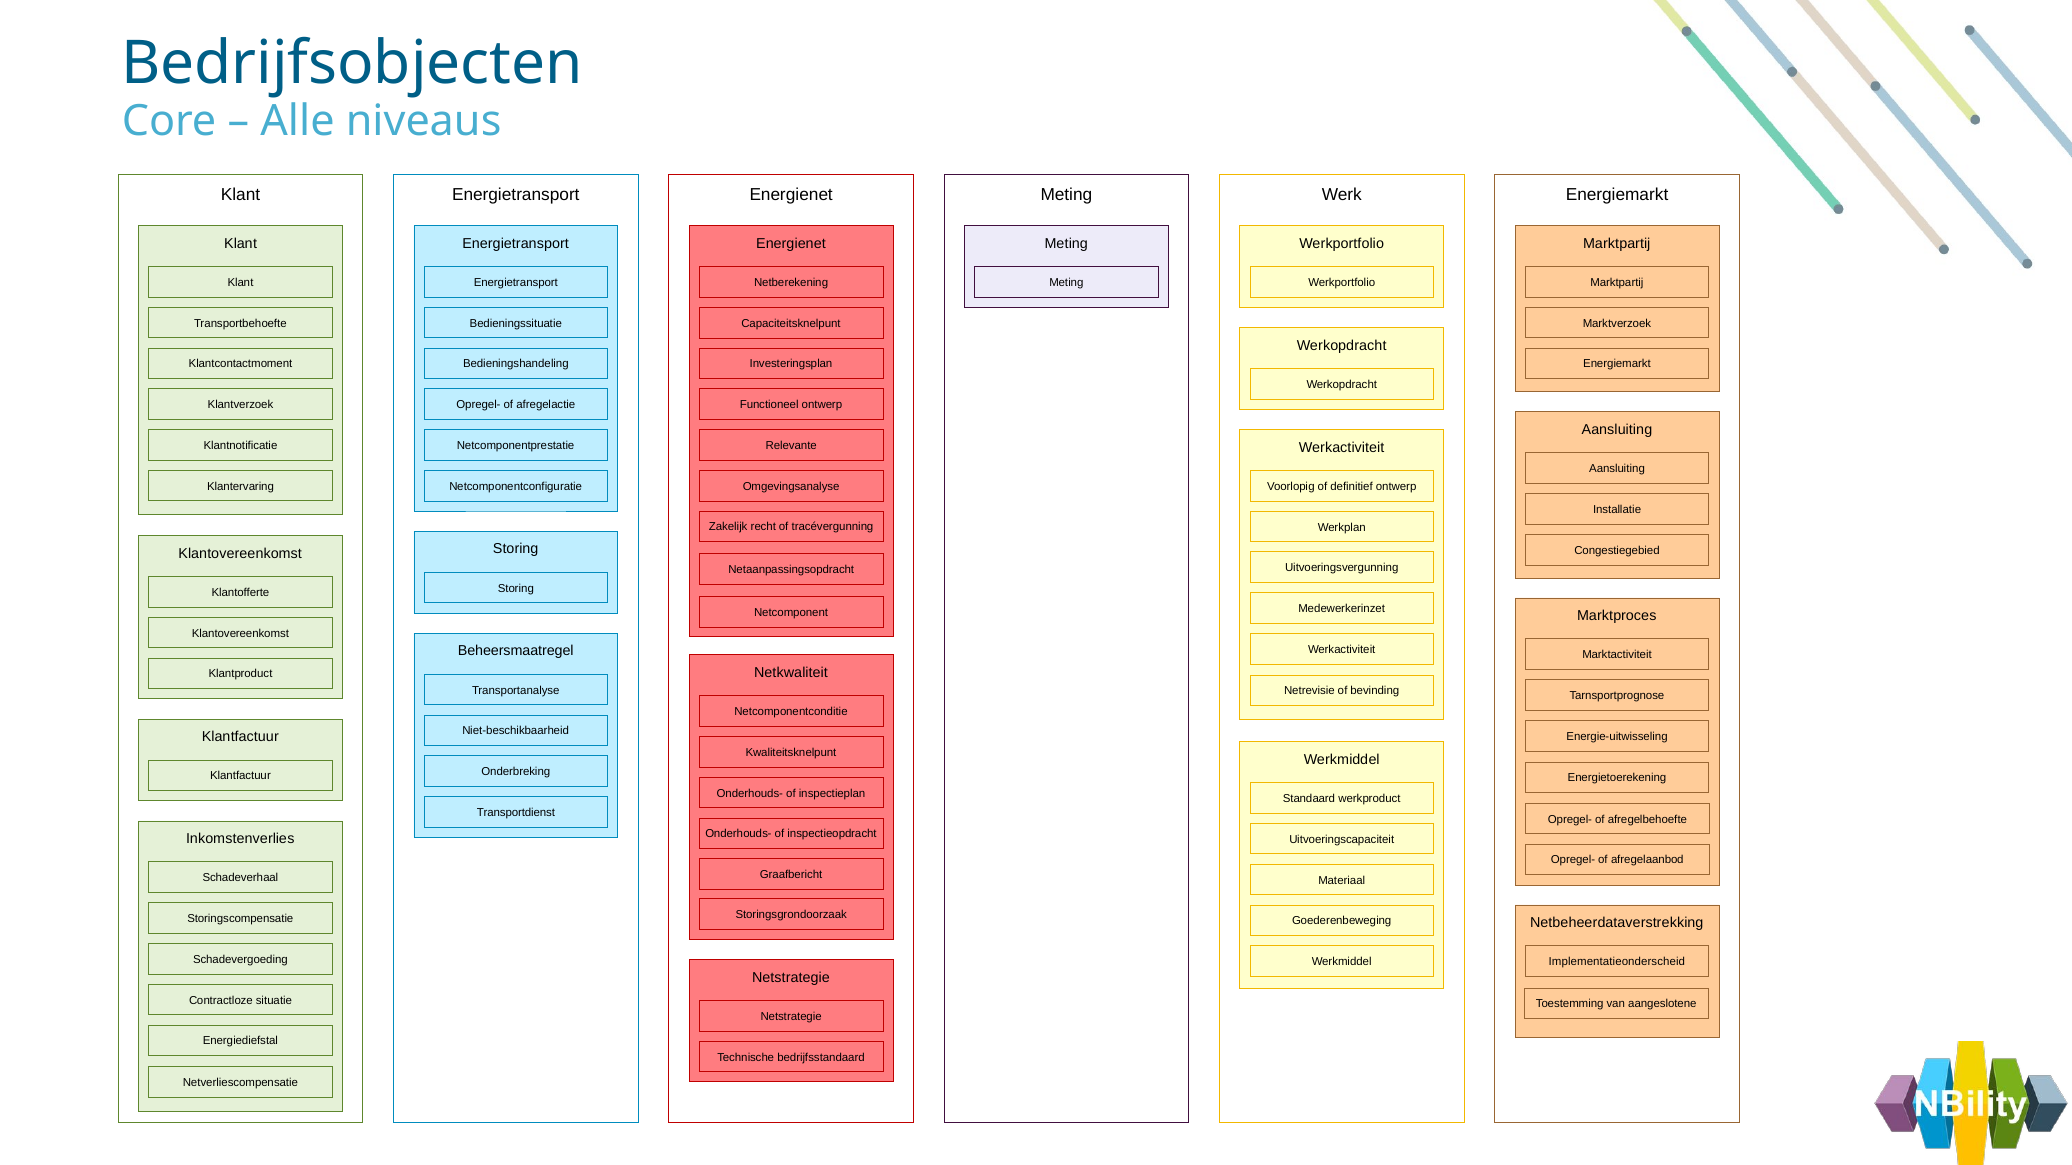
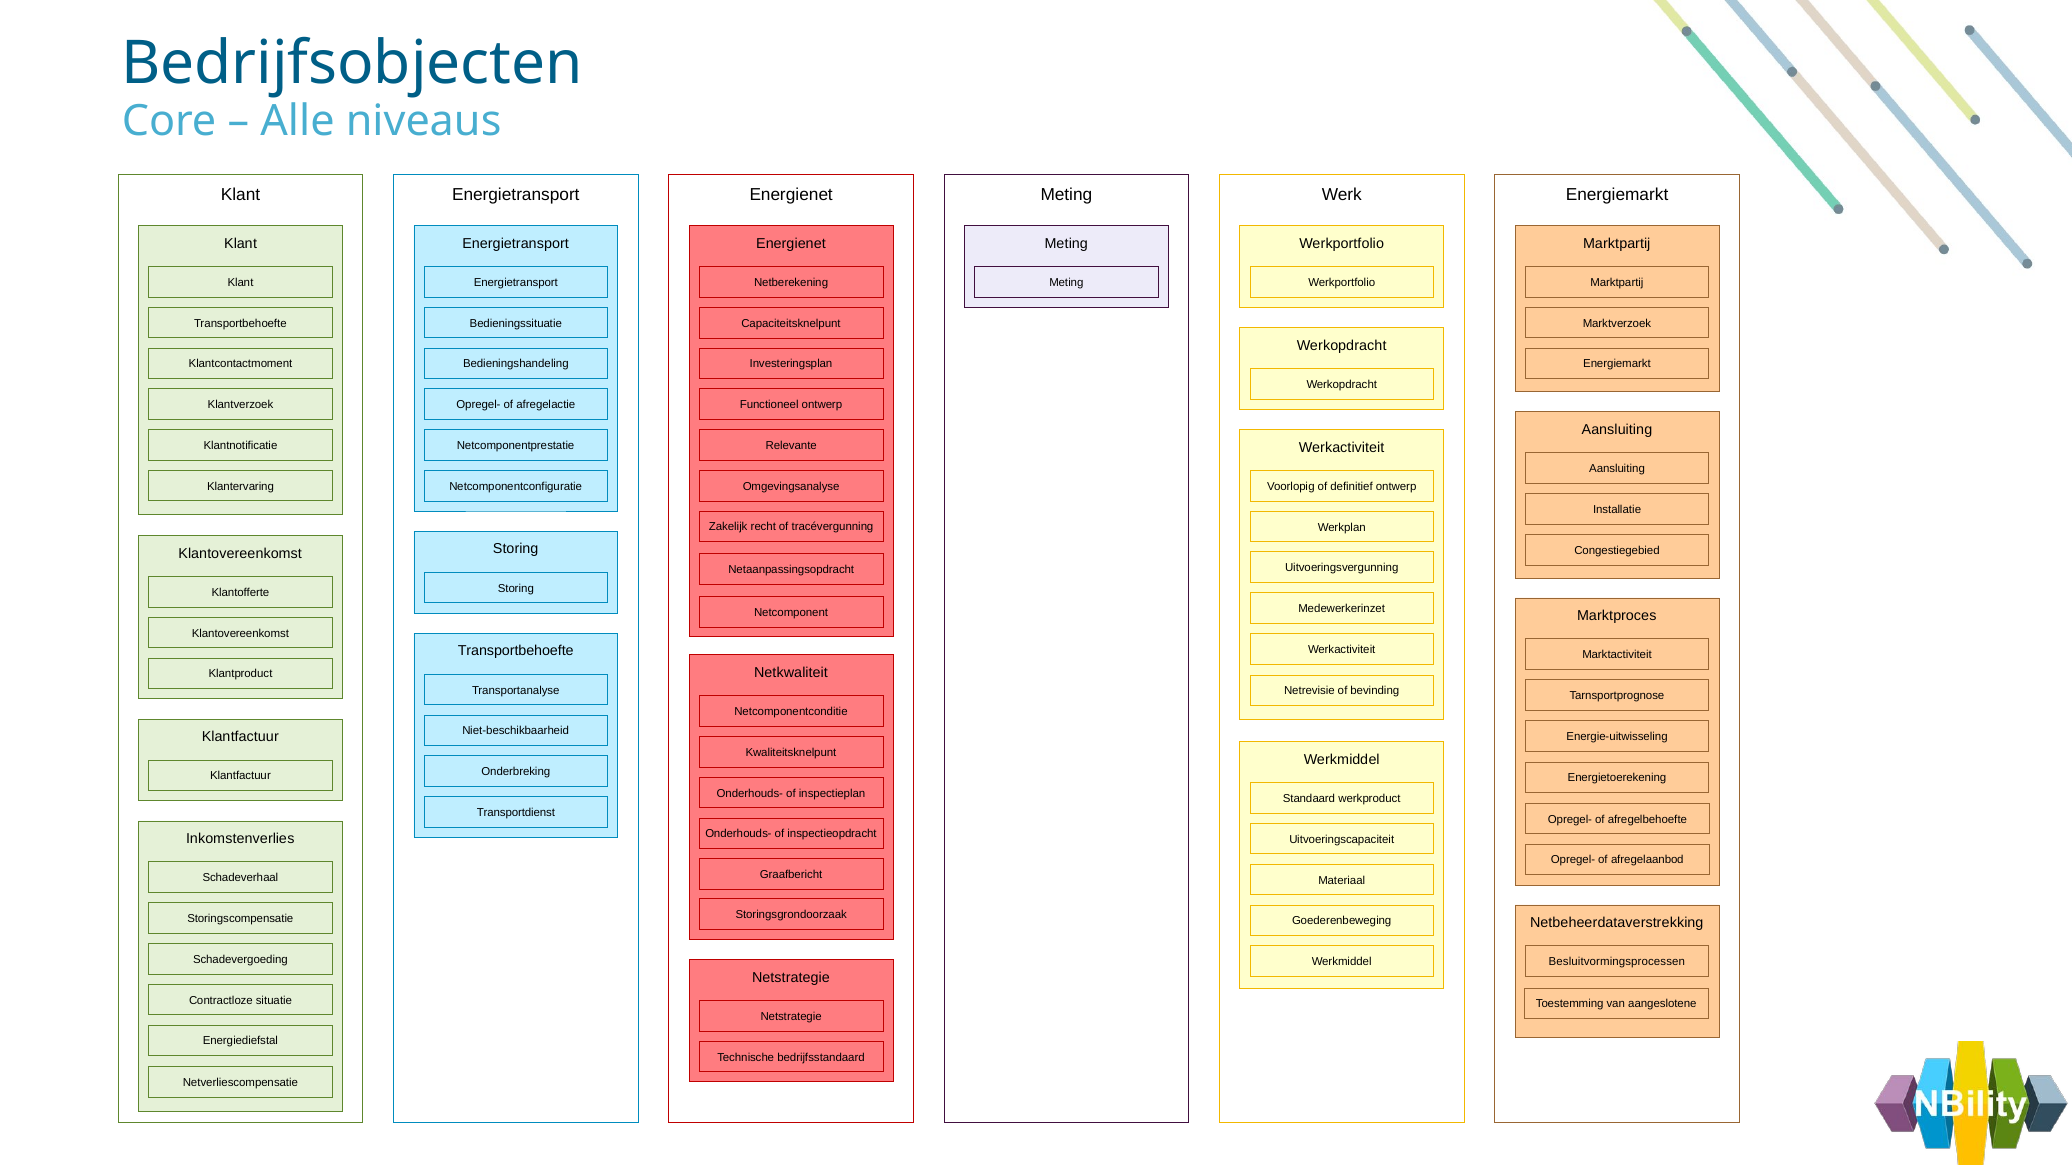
Beheersmaatregel: Beheersmaatregel -> Transportbehoefte (516, 651)
Implementatieonderscheid: Implementatieonderscheid -> Besluitvormingsprocessen (1617, 962)
